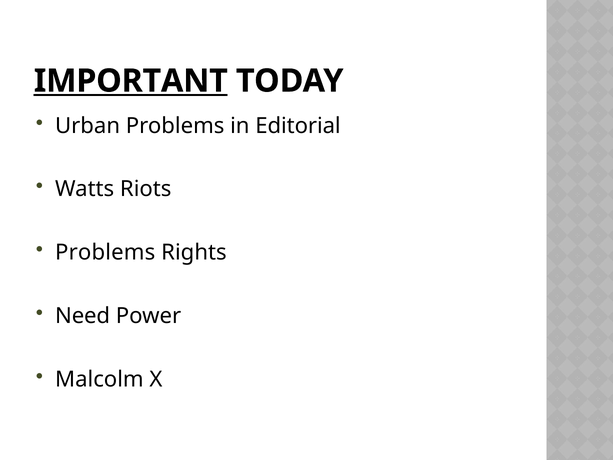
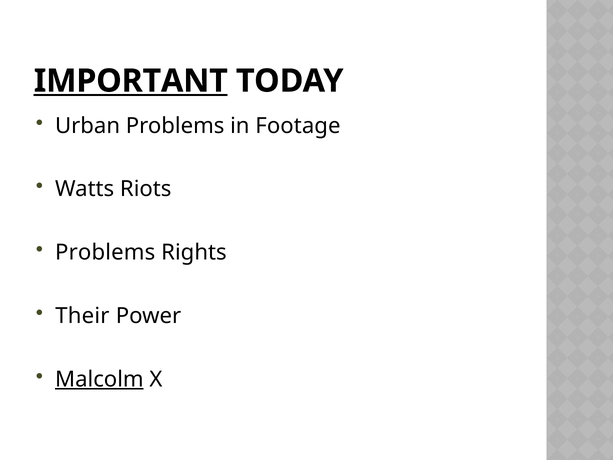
Editorial: Editorial -> Footage (298, 126)
Need: Need -> Their (82, 316)
Malcolm underline: none -> present (99, 379)
